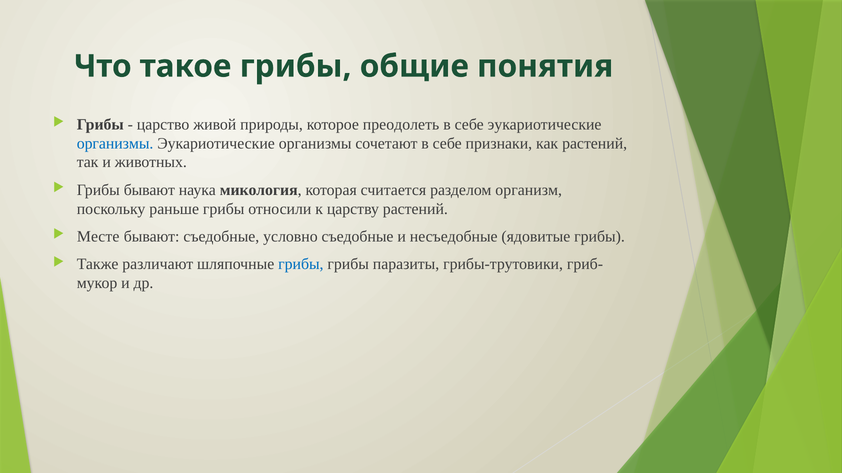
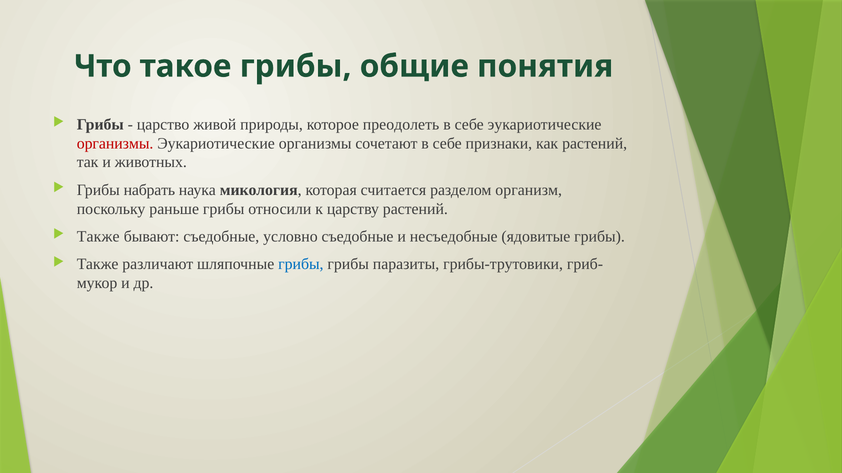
организмы colour: blue -> red (115, 143)
Грибы бывают: бывают -> набрать (149, 190)
Месте: Месте -> Также (98, 237)
